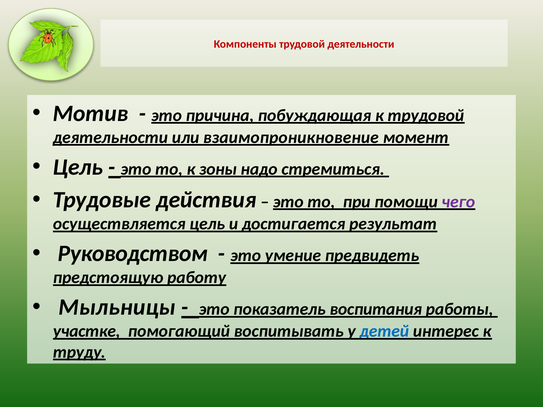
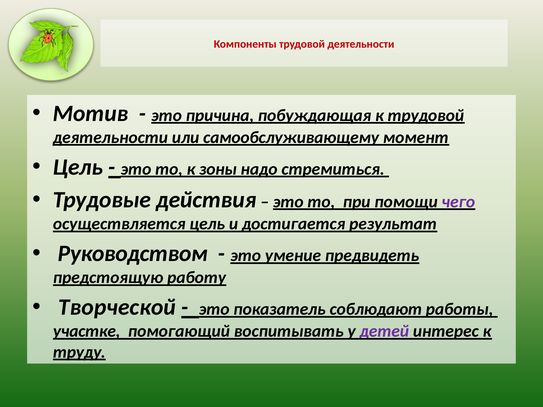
взаимопроникновение: взаимопроникновение -> самообслуживающему (291, 137)
Мыльницы: Мыльницы -> Творческой (117, 307)
воспитания: воспитания -> соблюдают (376, 309)
детей colour: blue -> purple (384, 331)
